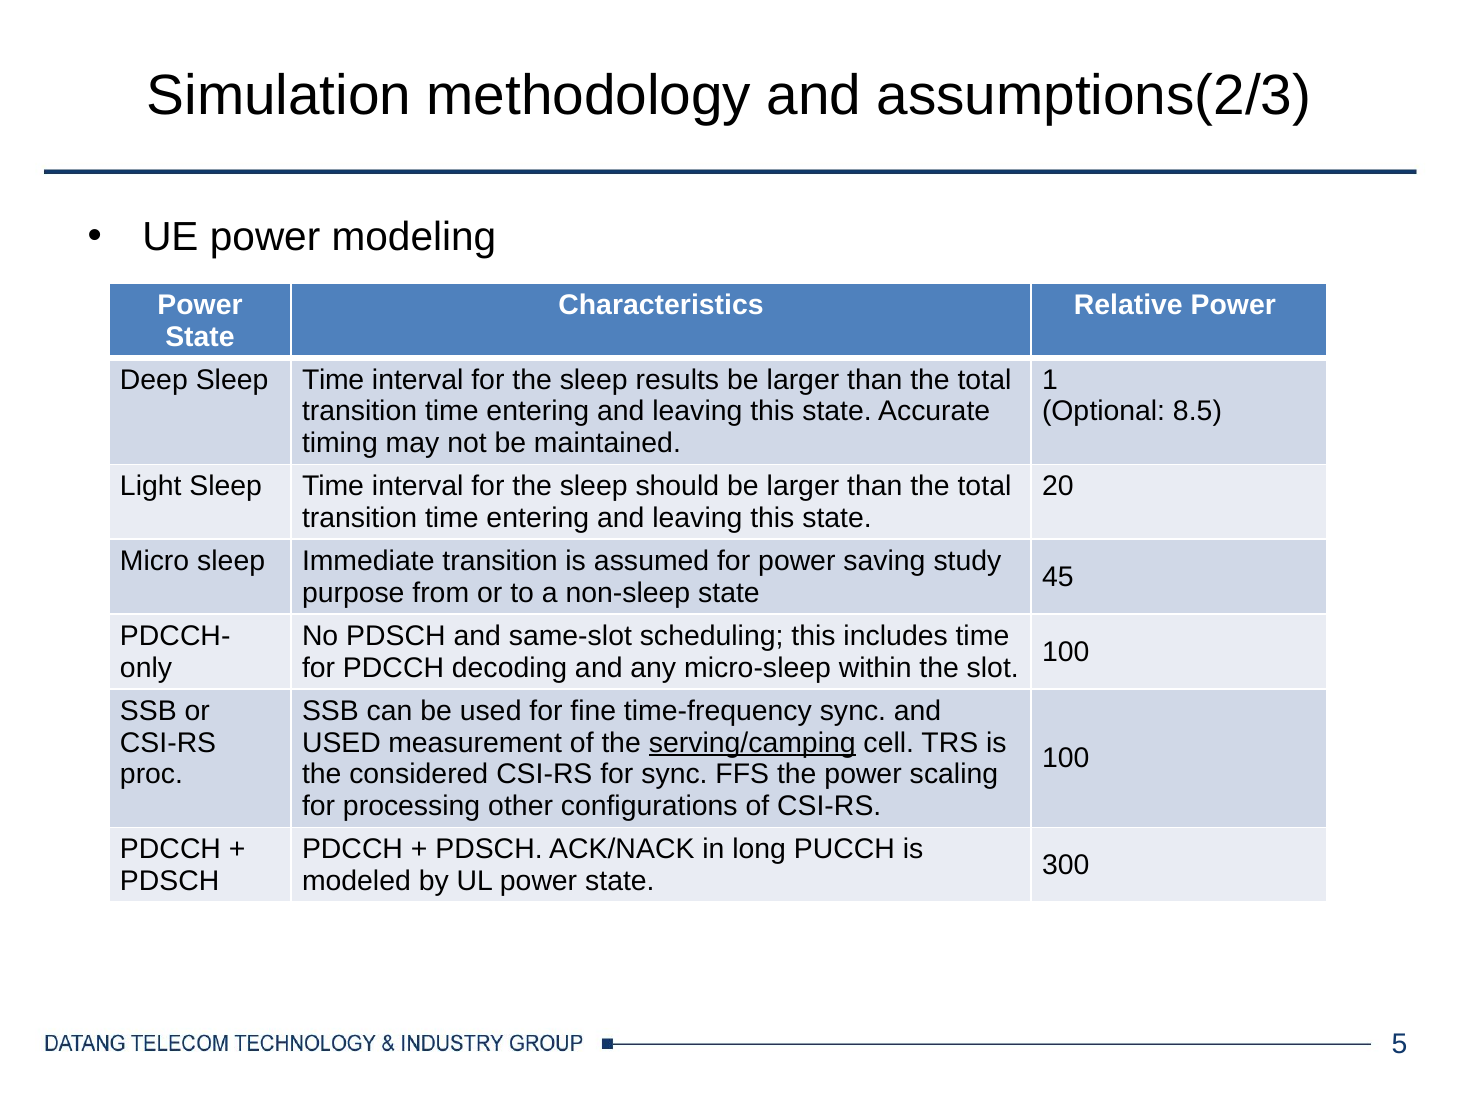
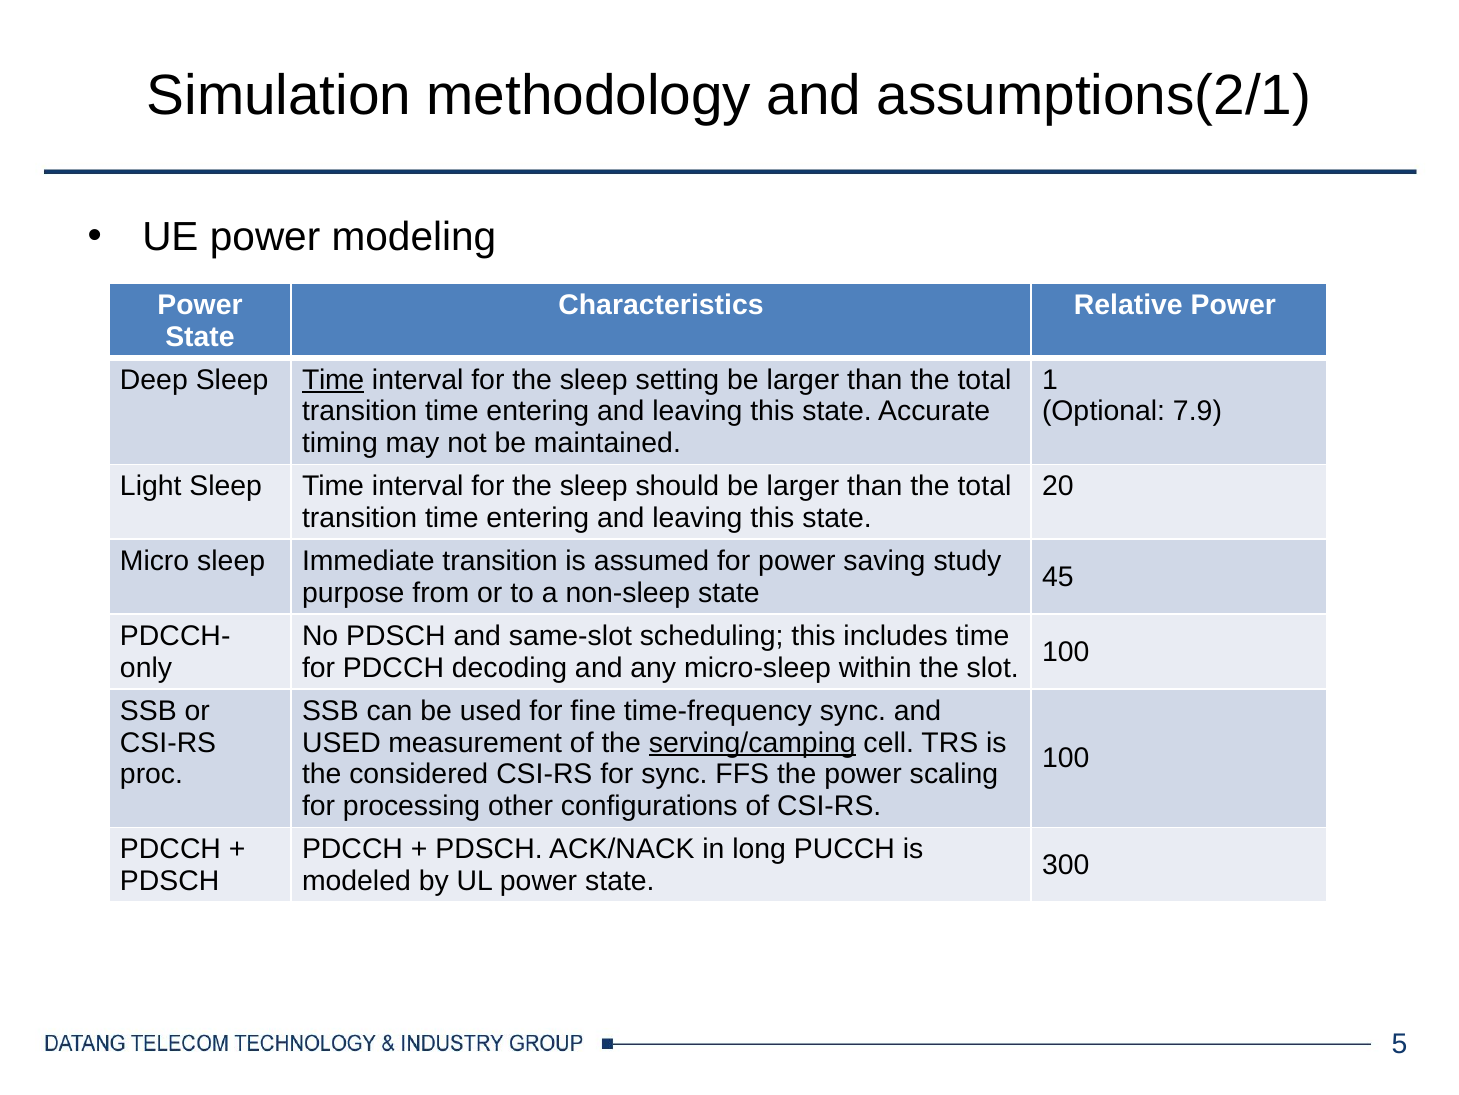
assumptions(2/3: assumptions(2/3 -> assumptions(2/1 (1094, 96)
Time underline: none -> present (333, 379)
results: results -> setting (677, 379)
8.5: 8.5 -> 7.9 (1197, 411)
